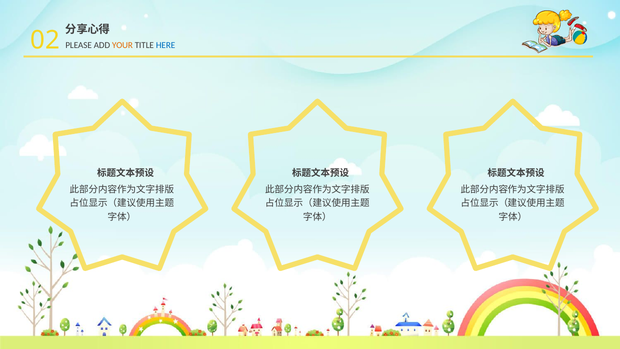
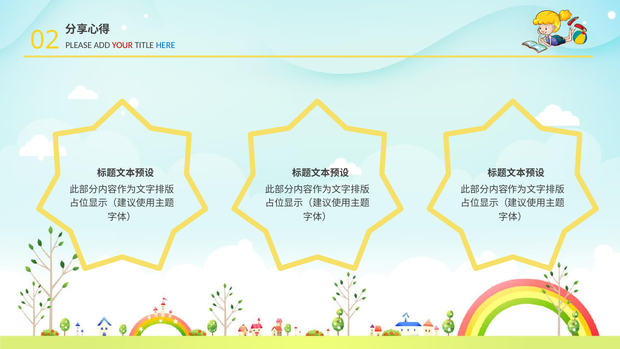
YOUR colour: orange -> red (122, 45)
